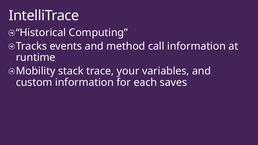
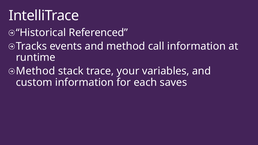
Computing: Computing -> Referenced (98, 33)
Mobility: Mobility -> Method (36, 71)
